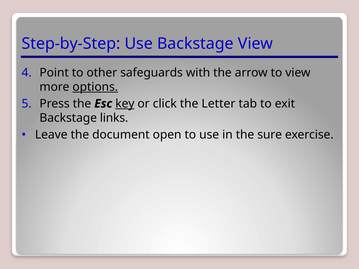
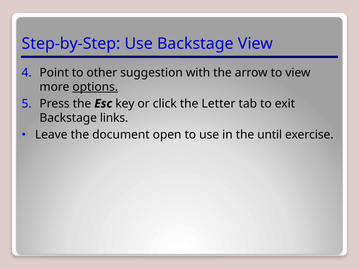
safeguards: safeguards -> suggestion (152, 73)
key underline: present -> none (125, 104)
sure: sure -> until (270, 135)
